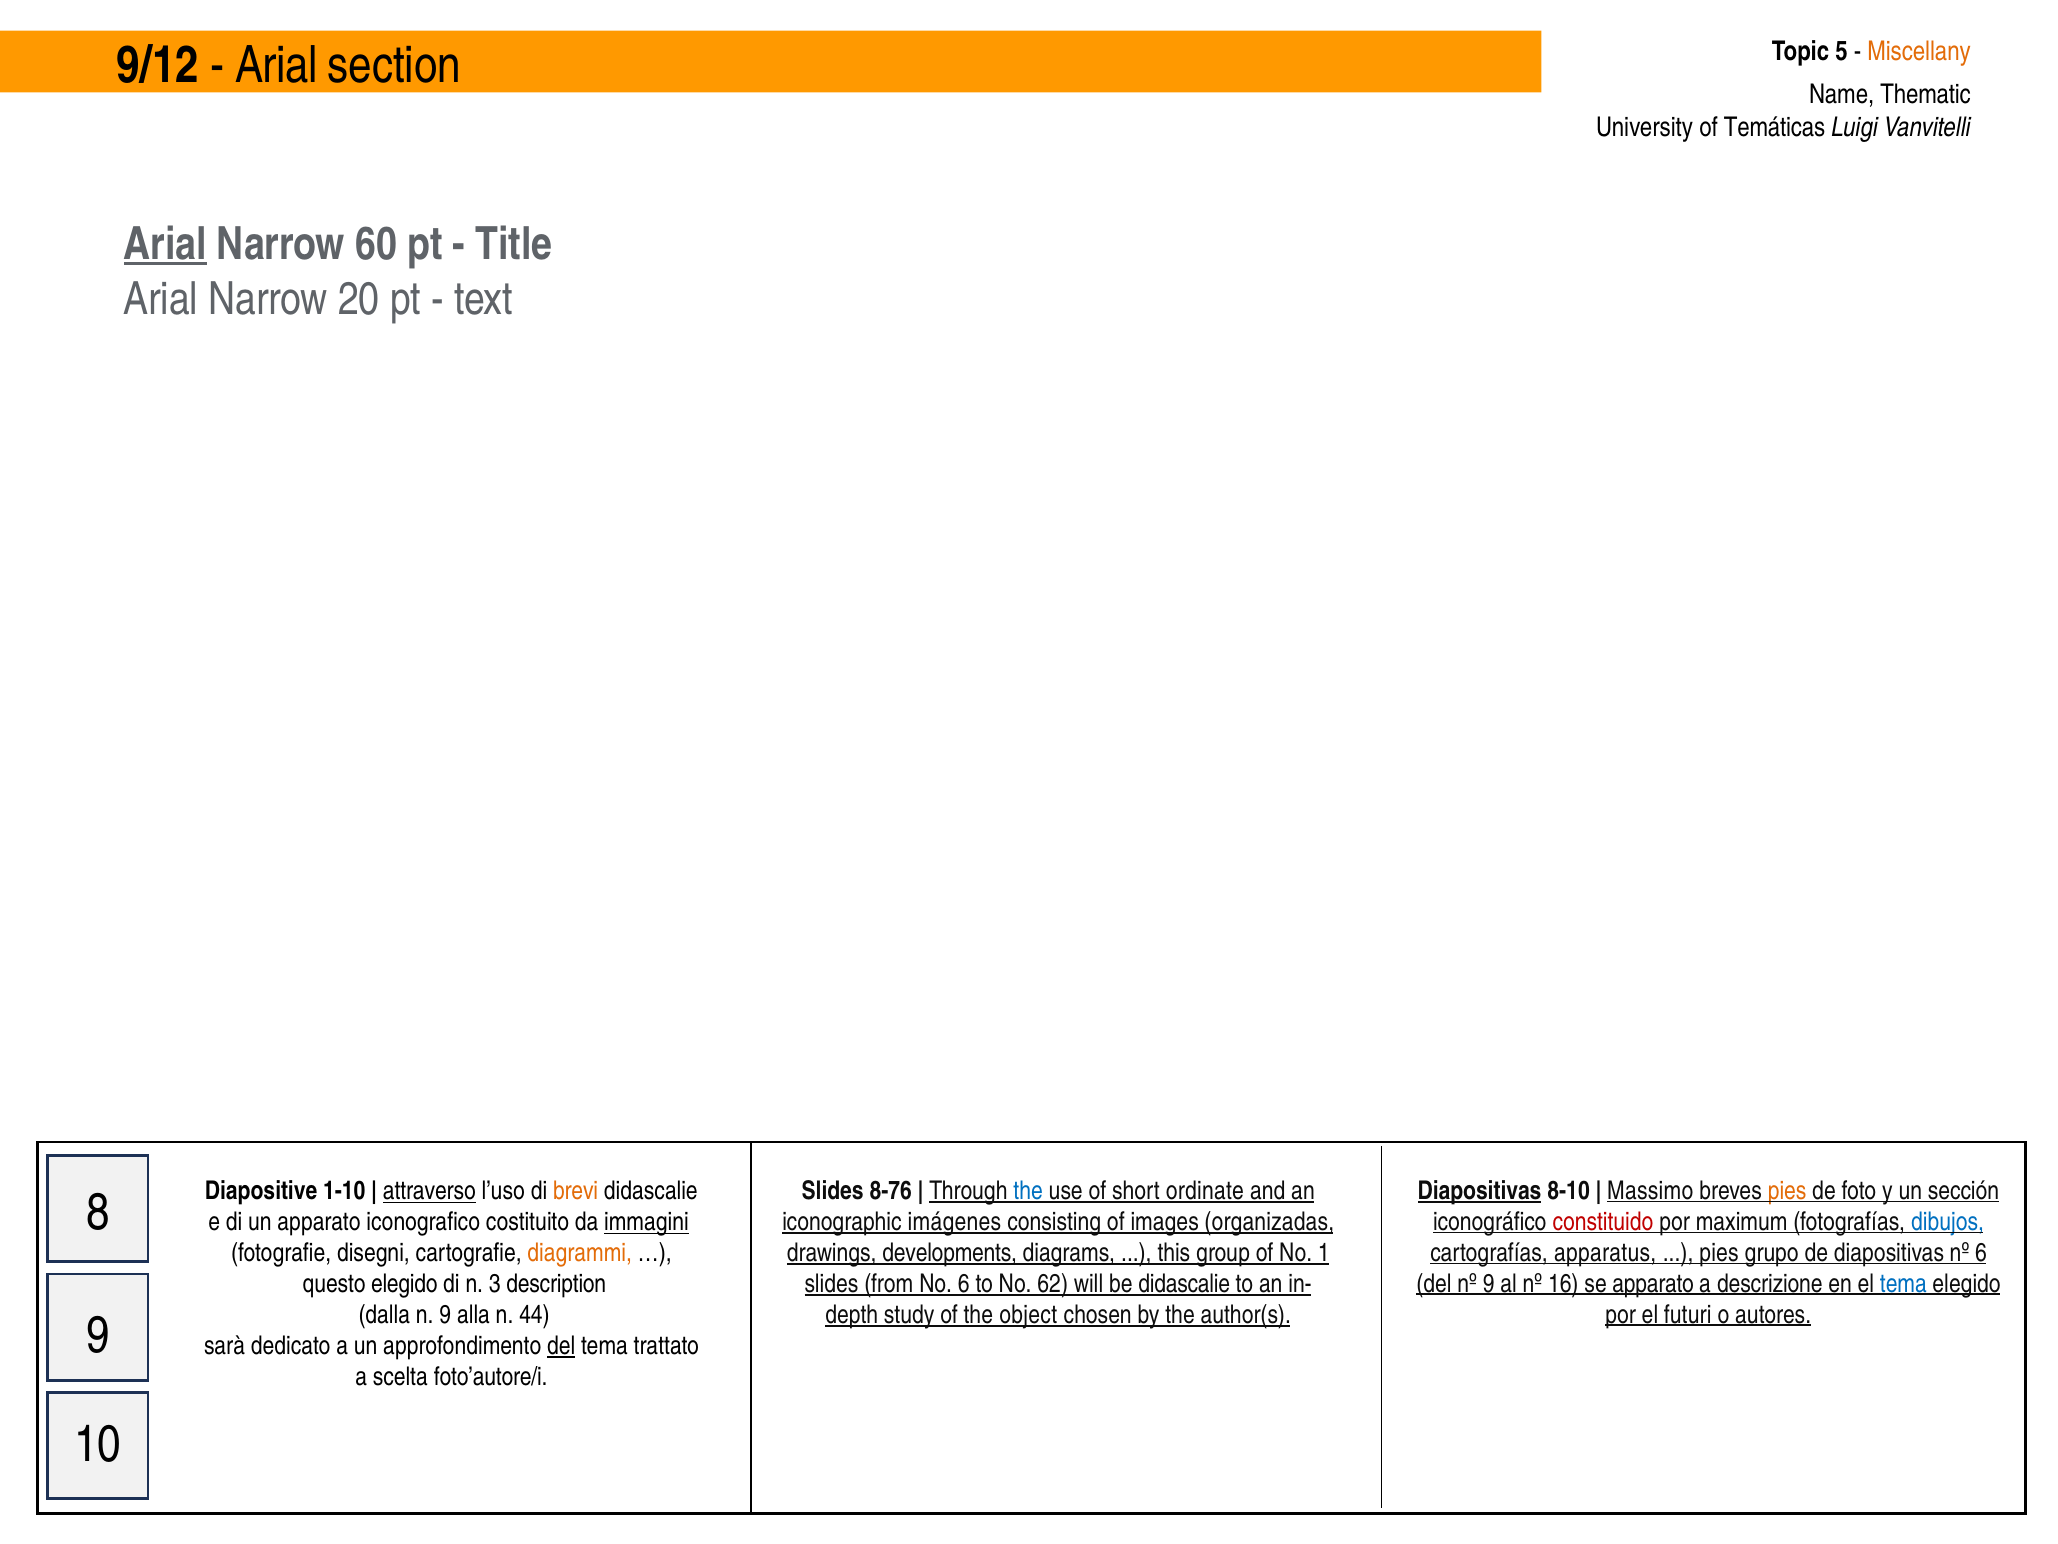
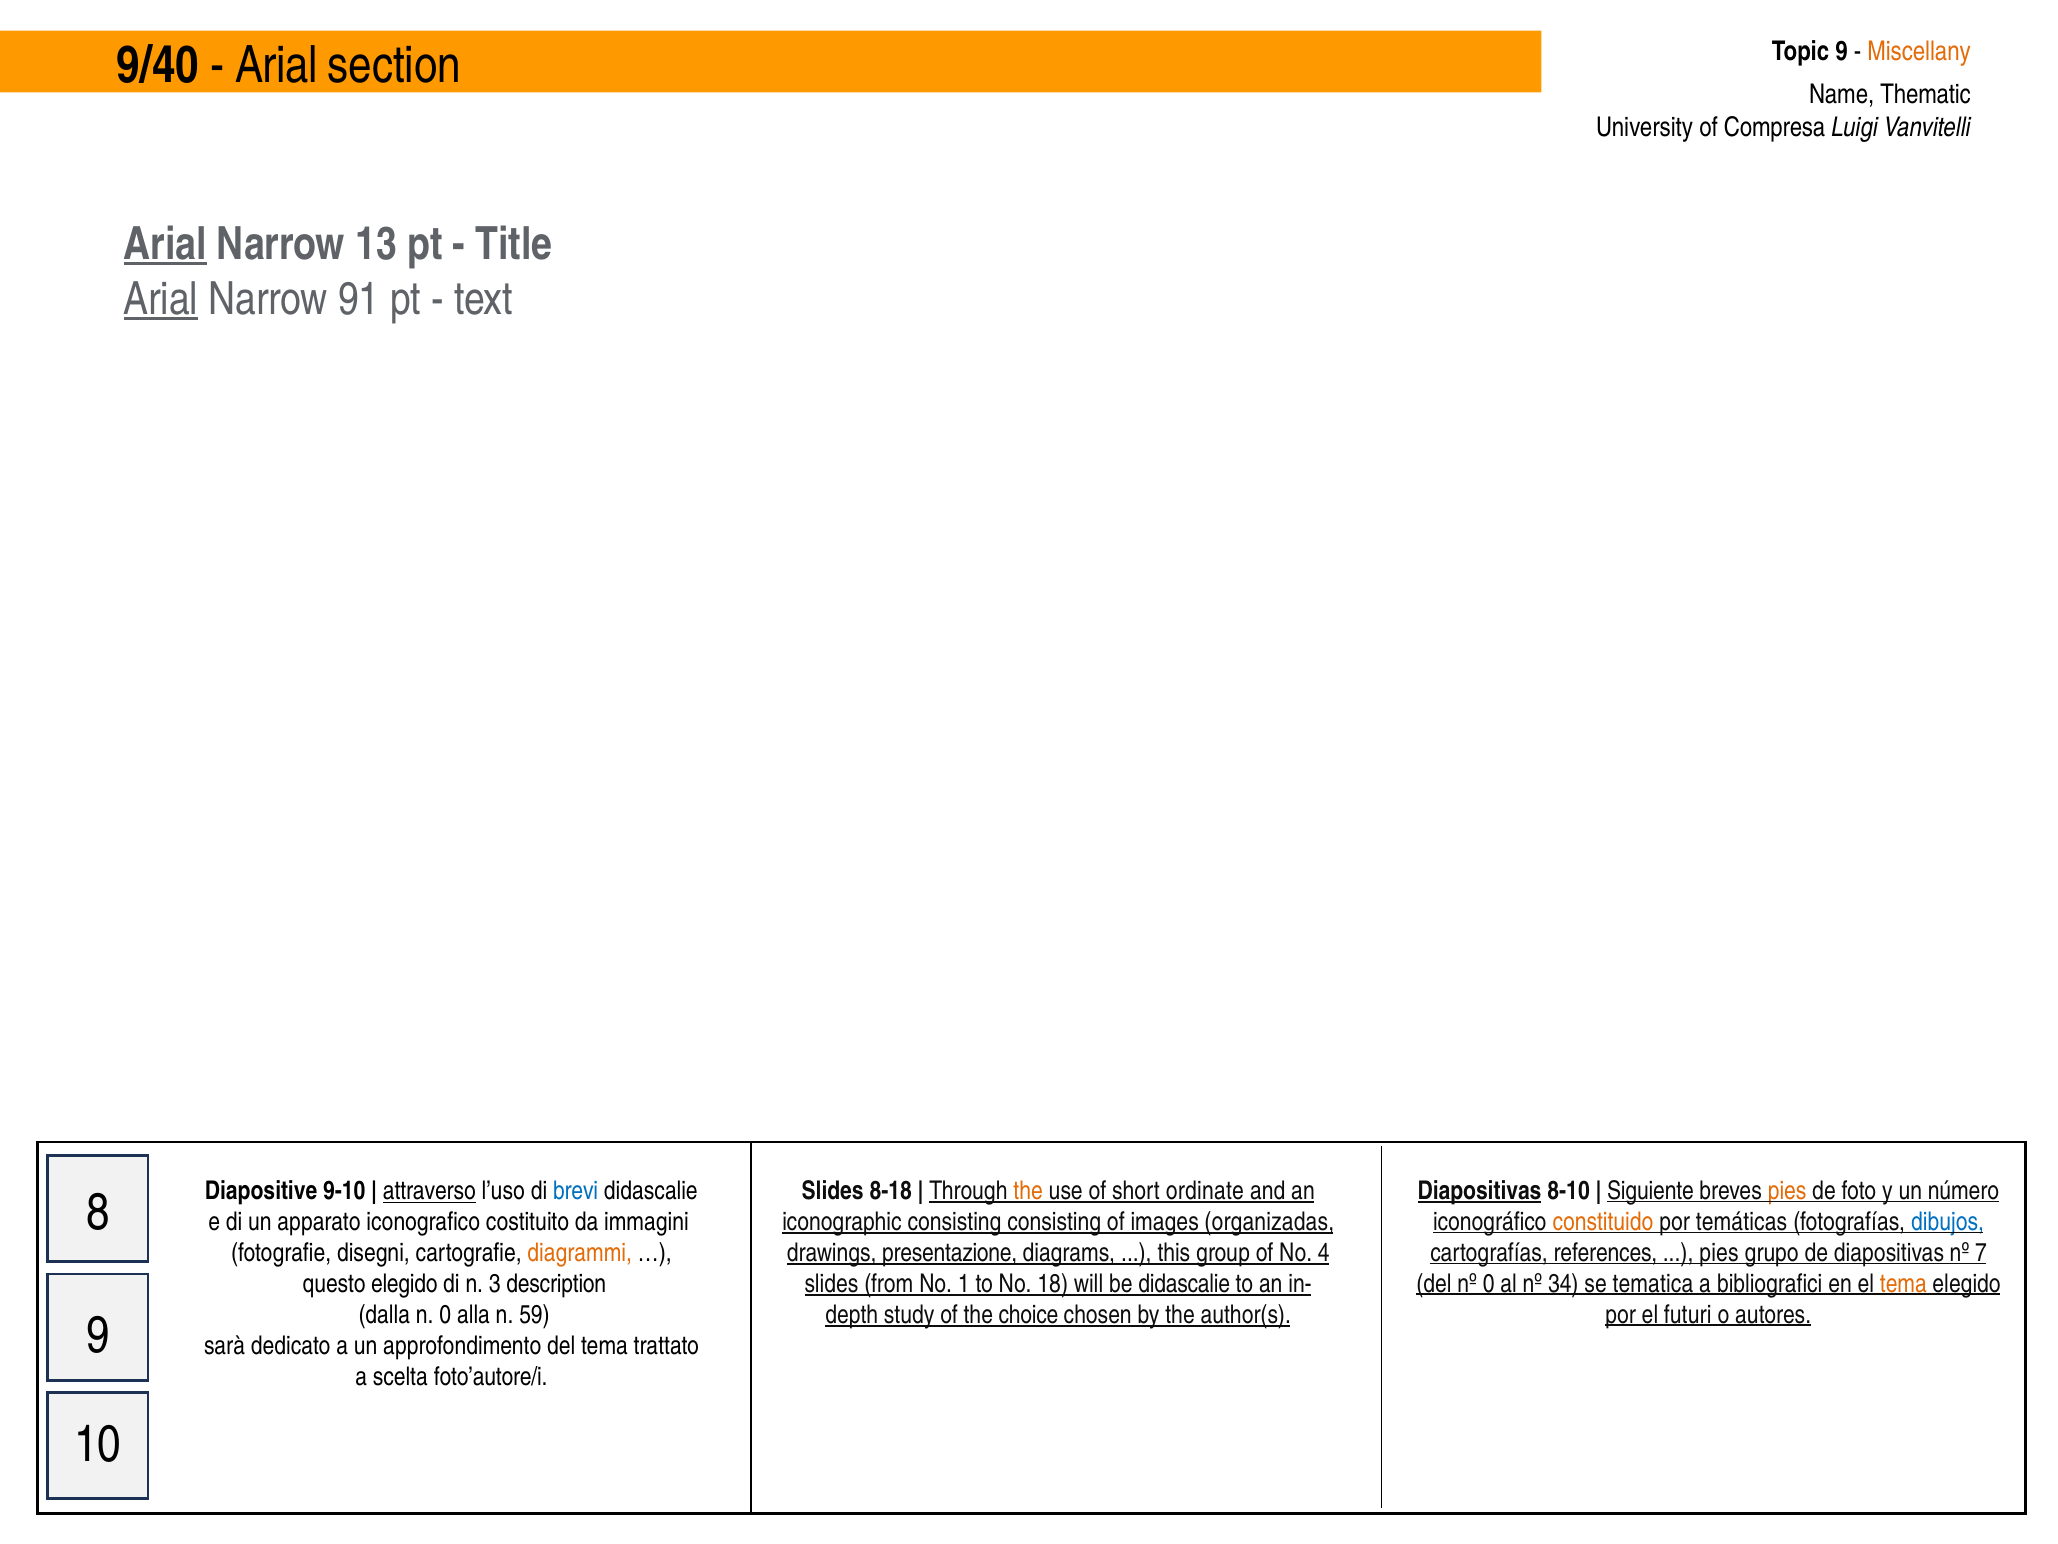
Topic 5: 5 -> 9 (1842, 52)
9/12: 9/12 -> 9/40 (158, 65)
Temáticas: Temáticas -> Compresa (1775, 127)
60: 60 -> 13 (376, 244)
Arial underline: none -> present (161, 299)
20: 20 -> 91 (359, 299)
Massimo: Massimo -> Siguiente (1650, 1190)
sección: sección -> número (1963, 1190)
1-10: 1-10 -> 9-10 (344, 1191)
brevi colour: orange -> blue (576, 1191)
8-76: 8-76 -> 8-18 (891, 1191)
the colour: blue -> orange (1028, 1191)
constituido colour: red -> orange (1603, 1221)
maximum: maximum -> temáticas (1742, 1221)
immagini underline: present -> none (646, 1222)
iconographic imágenes: imágenes -> consisting (955, 1222)
apparatus: apparatus -> references (1605, 1252)
nº 6: 6 -> 7 (1981, 1252)
developments: developments -> presentazione (950, 1253)
1: 1 -> 4 (1324, 1253)
nº 9: 9 -> 0 (1489, 1283)
16: 16 -> 34 (1563, 1283)
se apparato: apparato -> tematica (1653, 1283)
descrizione: descrizione -> bibliografici (1770, 1283)
tema colour: blue -> orange (1903, 1283)
No 6: 6 -> 1 (964, 1284)
62: 62 -> 18 (1053, 1284)
n 9: 9 -> 0 (445, 1315)
44: 44 -> 59 (535, 1315)
object: object -> choice (1029, 1315)
del underline: present -> none (561, 1346)
